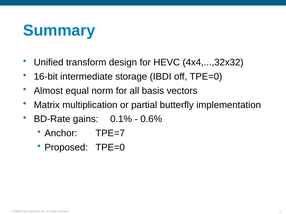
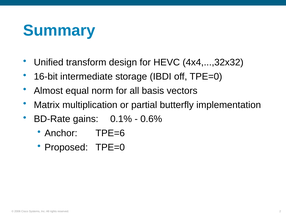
TPE=7: TPE=7 -> TPE=6 (110, 134)
